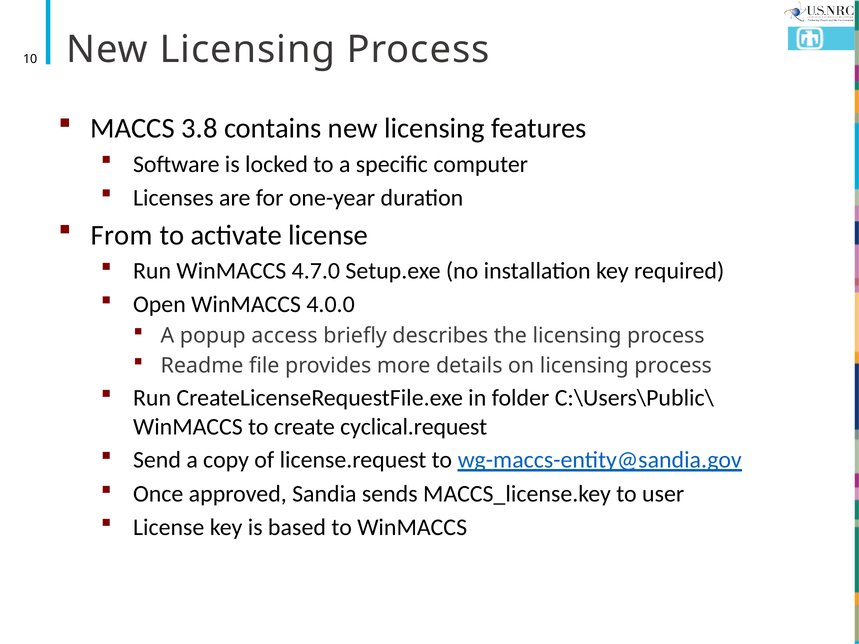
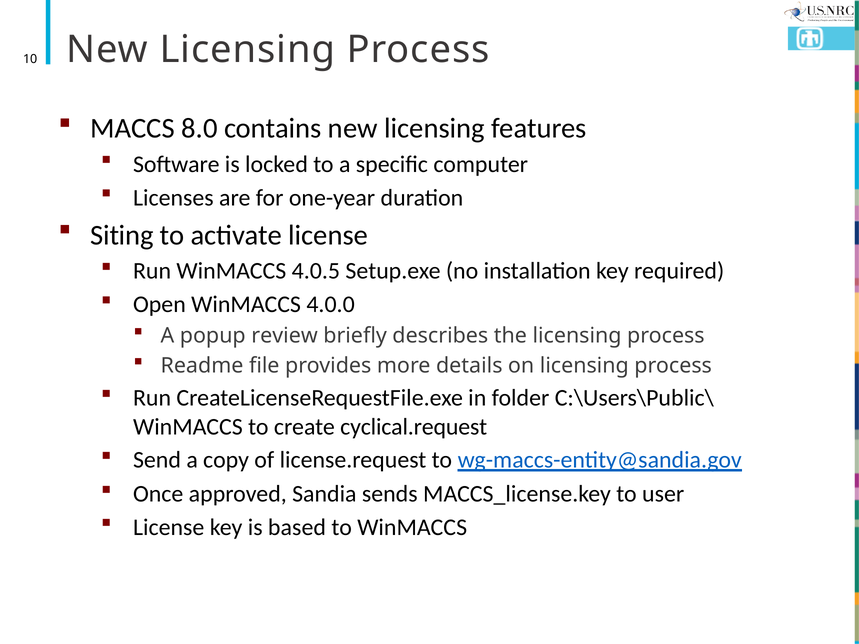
3.8: 3.8 -> 8.0 (199, 128)
From: From -> Siting (122, 235)
4.7.0: 4.7.0 -> 4.0.5 (316, 271)
access: access -> review (285, 336)
